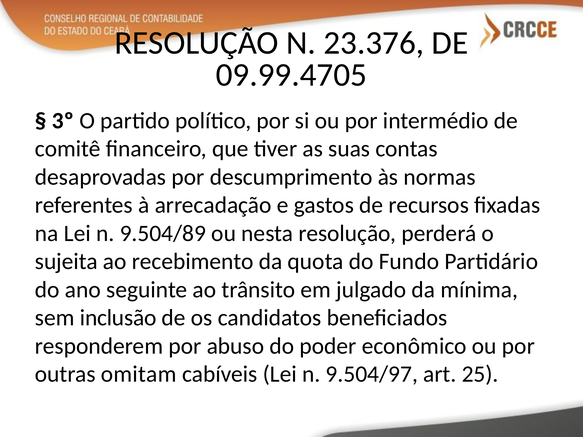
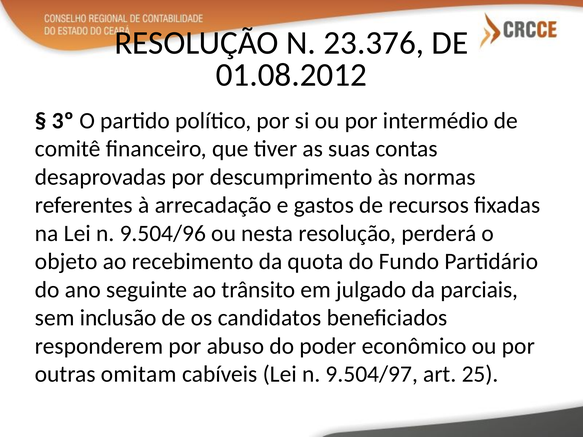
09.99.4705: 09.99.4705 -> 01.08.2012 (291, 75)
9.504/89: 9.504/89 -> 9.504/96 (163, 233)
sujeita: sujeita -> objeto (66, 262)
mínima: mínima -> parciais (479, 290)
